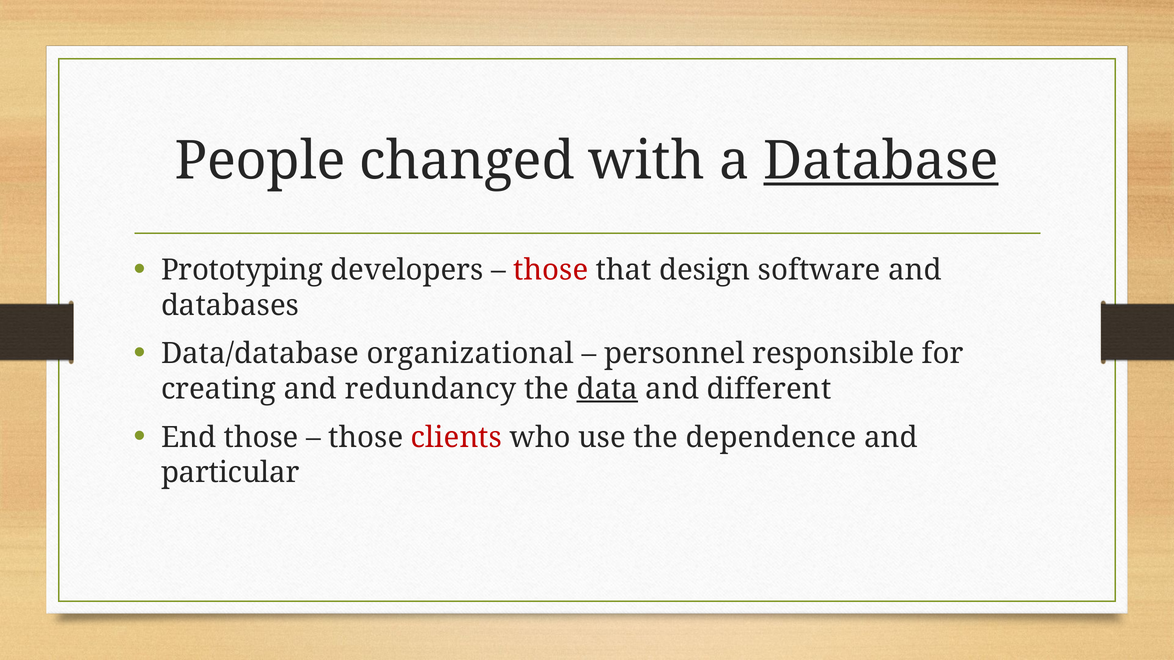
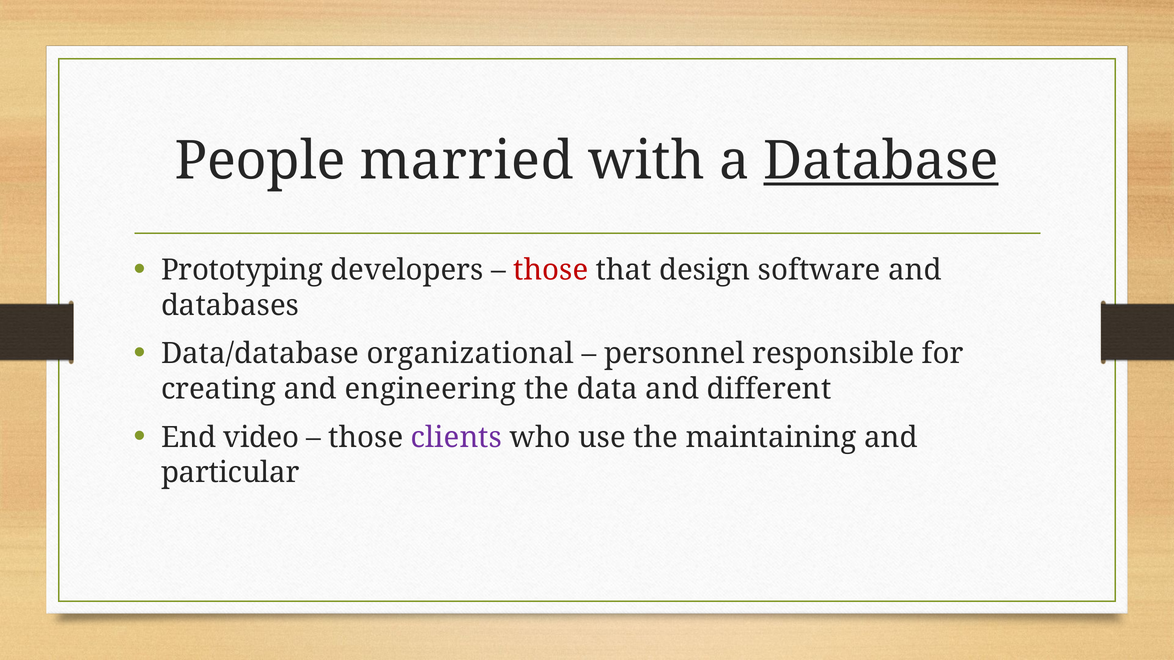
changed: changed -> married (467, 161)
redundancy: redundancy -> engineering (430, 389)
data underline: present -> none (607, 389)
End those: those -> video (261, 438)
clients colour: red -> purple (457, 438)
dependence: dependence -> maintaining (771, 438)
